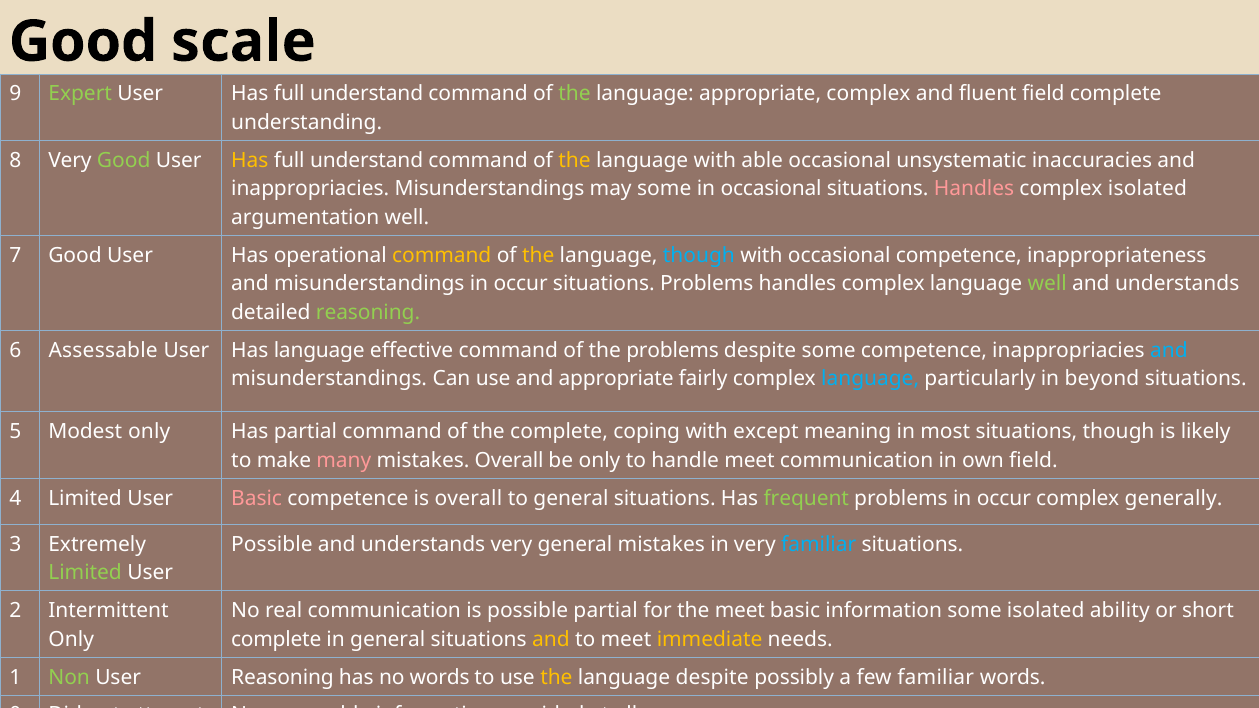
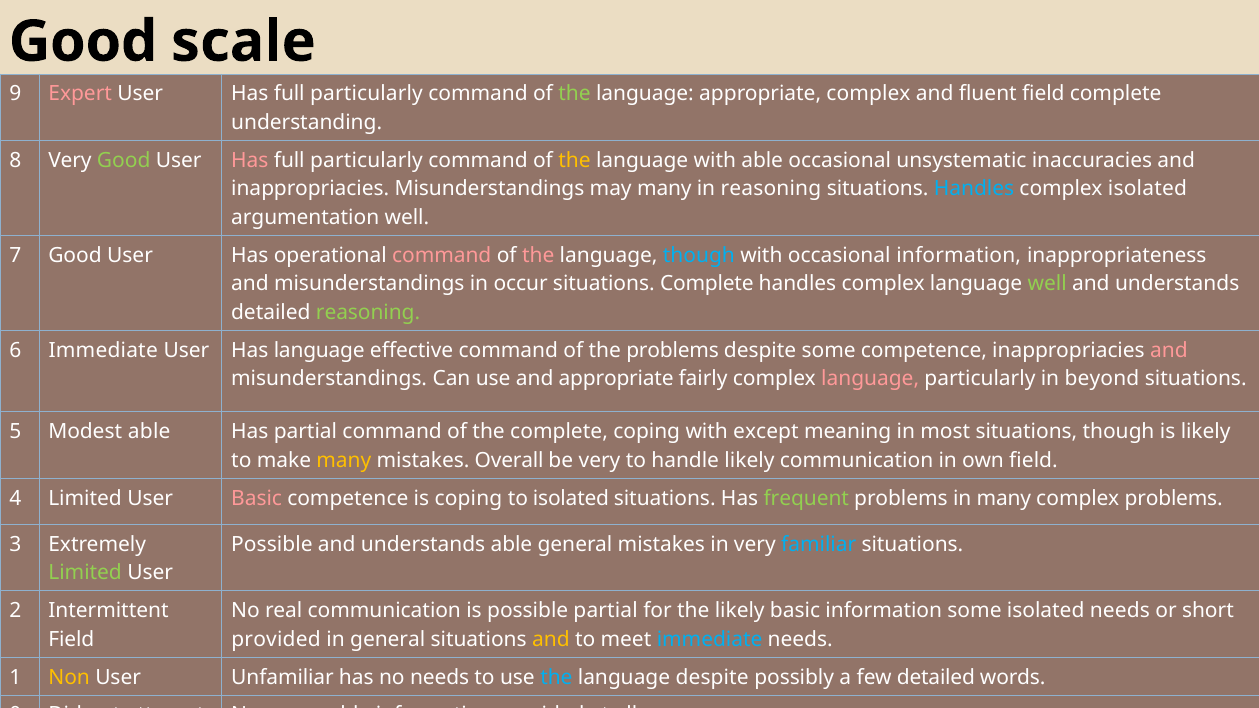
Expert colour: light green -> pink (80, 94)
understand: understand -> particularly (366, 94)
Has colour: yellow -> pink (250, 160)
understand: understand -> particularly (366, 160)
may some: some -> many (664, 189)
in occasional: occasional -> reasoning (771, 189)
Handles colour: pink -> light blue (974, 189)
command colour: yellow -> pink (442, 255)
the colour: yellow -> pink (538, 255)
occasional competence: competence -> information (959, 255)
situations Problems: Problems -> Complete (707, 284)
6 Assessable: Assessable -> Immediate (103, 350)
and colour: light blue -> pink (1169, 350)
language colour: light blue -> pink (870, 379)
Modest only: only -> able (149, 432)
many colour: pink -> yellow (344, 461)
be only: only -> very (600, 461)
handle meet: meet -> likely (749, 461)
is overall: overall -> coping (468, 498)
to general: general -> isolated (571, 498)
problems in occur: occur -> many (1004, 498)
complex generally: generally -> problems (1174, 498)
understands very: very -> able (511, 544)
the meet: meet -> likely (740, 611)
isolated ability: ability -> needs (1120, 611)
Only: Only -> Field (71, 639)
complete: complete -> provided (276, 639)
immediate colour: yellow -> light blue (710, 639)
Non colour: light green -> yellow (69, 677)
User Reasoning: Reasoning -> Unfamiliar (283, 677)
no words: words -> needs (440, 677)
the colour: yellow -> light blue (556, 677)
few familiar: familiar -> detailed (936, 677)
